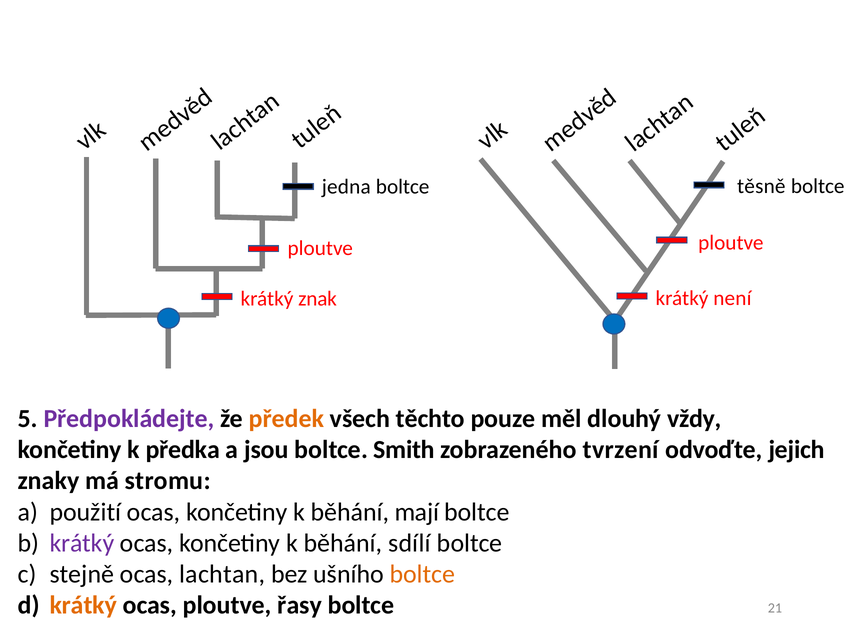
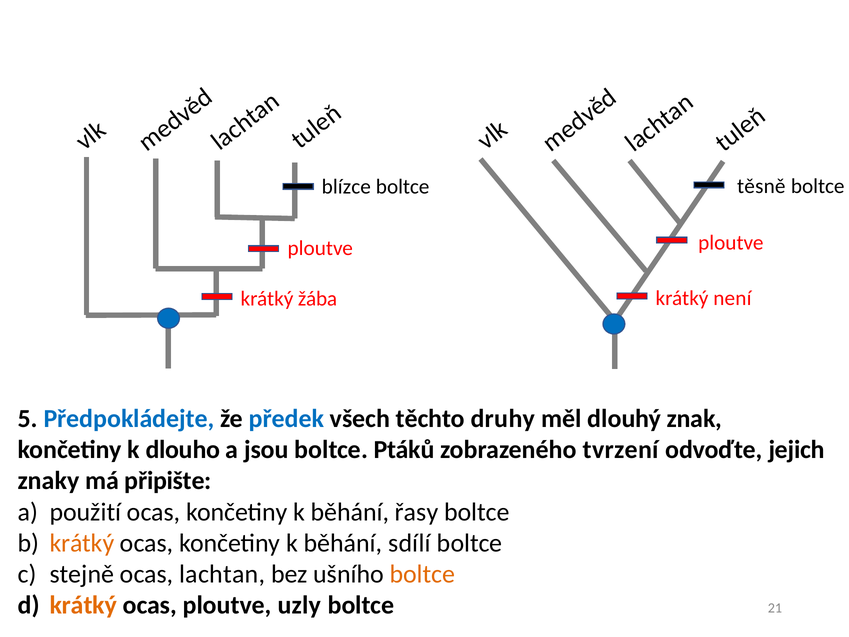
jedna: jedna -> blízce (346, 187)
znak: znak -> žába (318, 299)
Předpokládejte colour: purple -> blue (129, 418)
předek colour: orange -> blue (286, 418)
pouze: pouze -> druhy (503, 418)
vždy: vždy -> znak (694, 418)
předka: předka -> dlouho (183, 449)
Smith: Smith -> Ptáků (404, 449)
stromu: stromu -> připište (168, 481)
mají: mají -> řasy (417, 512)
krátký colour: purple -> orange (82, 543)
řasy: řasy -> uzly (299, 605)
